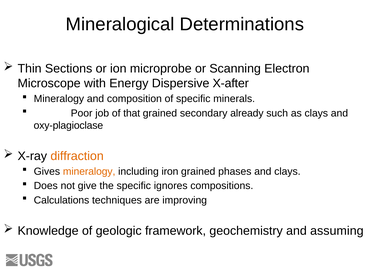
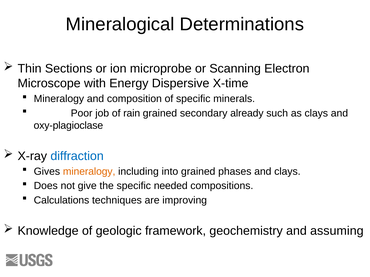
X-after: X-after -> X-time (231, 84)
that: that -> rain (132, 113)
diffraction colour: orange -> blue (77, 156)
iron: iron -> into (170, 172)
ignores: ignores -> needed (171, 186)
